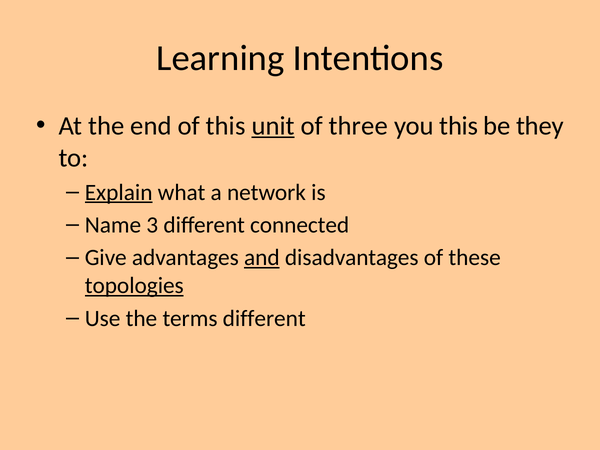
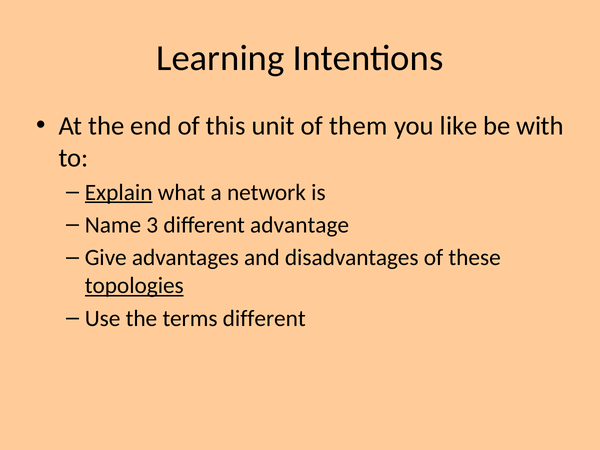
unit underline: present -> none (273, 126)
three: three -> them (358, 126)
you this: this -> like (459, 126)
they: they -> with (540, 126)
connected: connected -> advantage (300, 225)
and underline: present -> none (262, 258)
